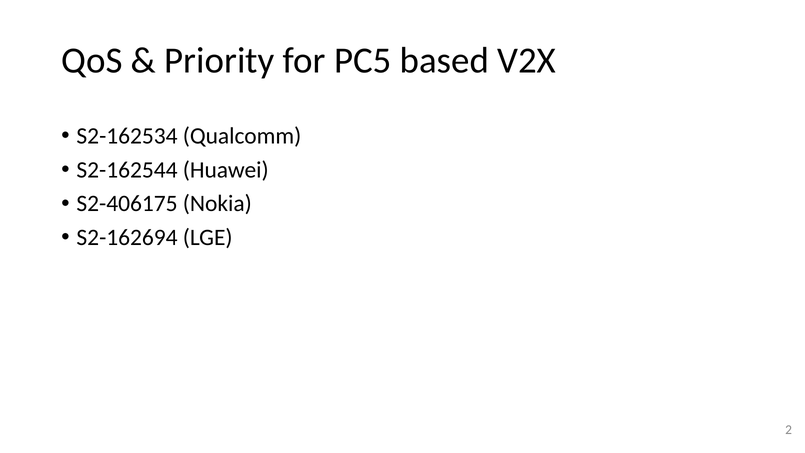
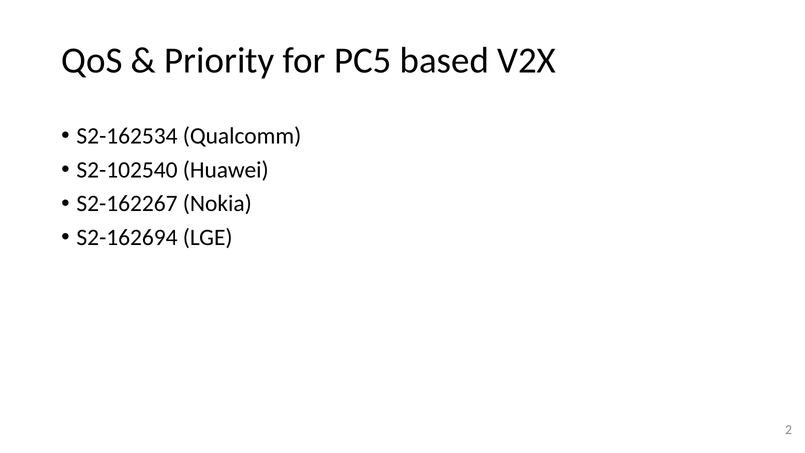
S2-162544: S2-162544 -> S2-102540 (127, 170)
S2-406175: S2-406175 -> S2-162267 (127, 204)
